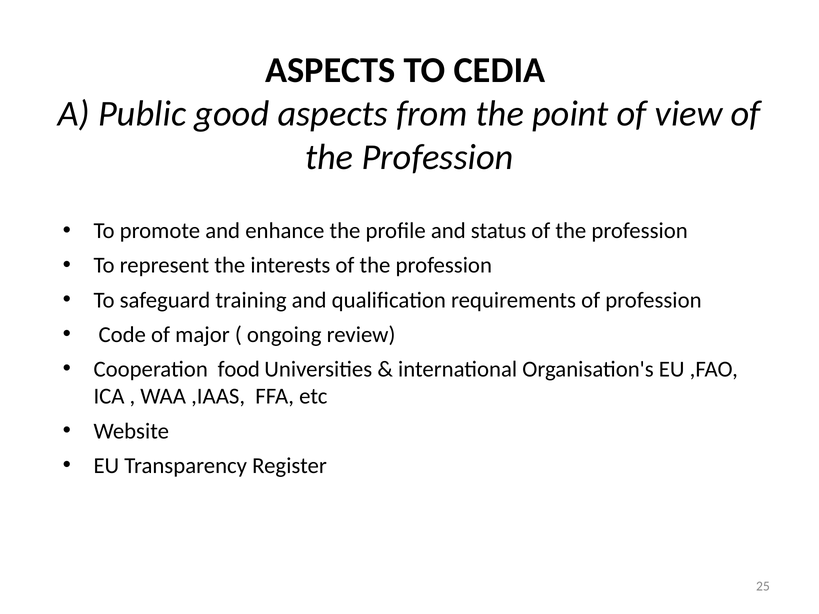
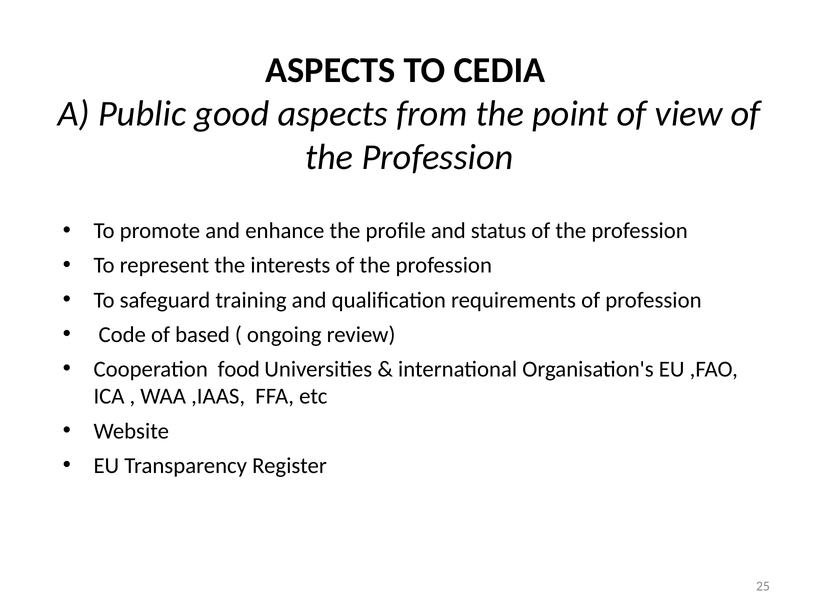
major: major -> based (203, 335)
